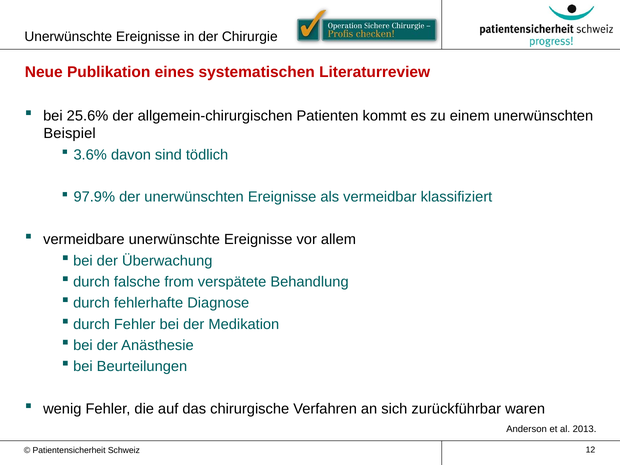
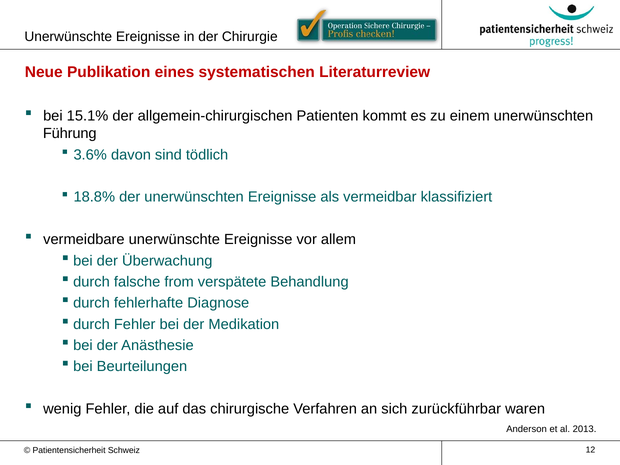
25.6%: 25.6% -> 15.1% (88, 116)
Beispiel: Beispiel -> Führung (70, 134)
97.9%: 97.9% -> 18.8% (94, 197)
